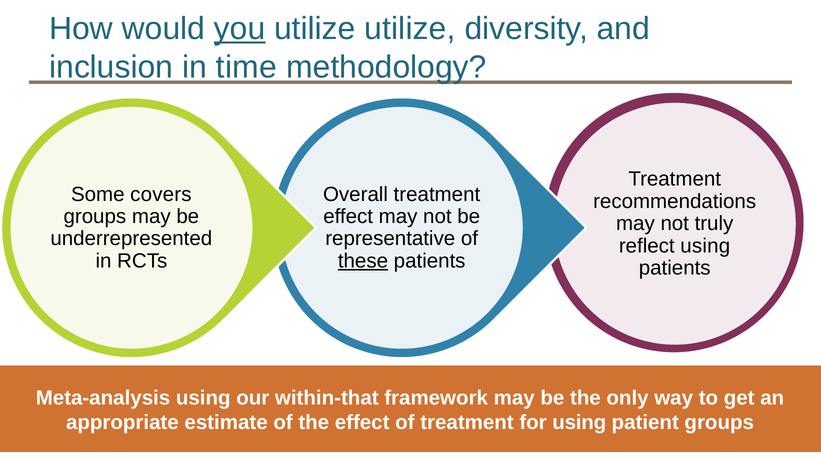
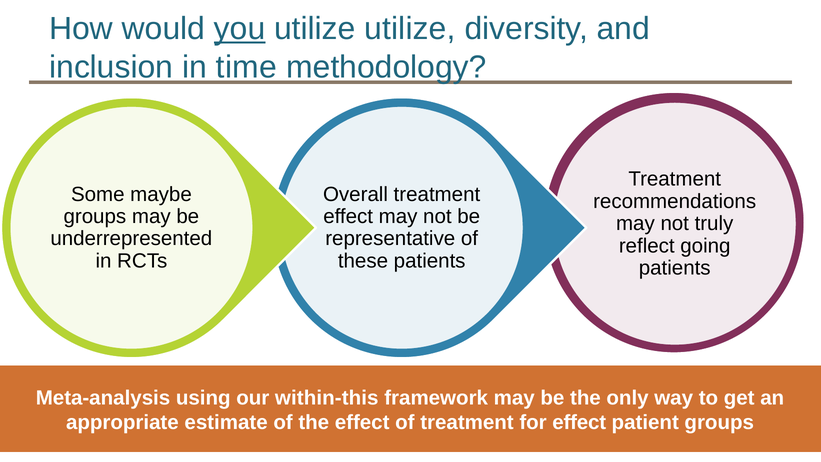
covers: covers -> maybe (161, 194)
using: using -> going (705, 246)
these underline: present -> none (363, 261)
within-that: within-that -> within-this (327, 398)
for using: using -> effect (579, 422)
